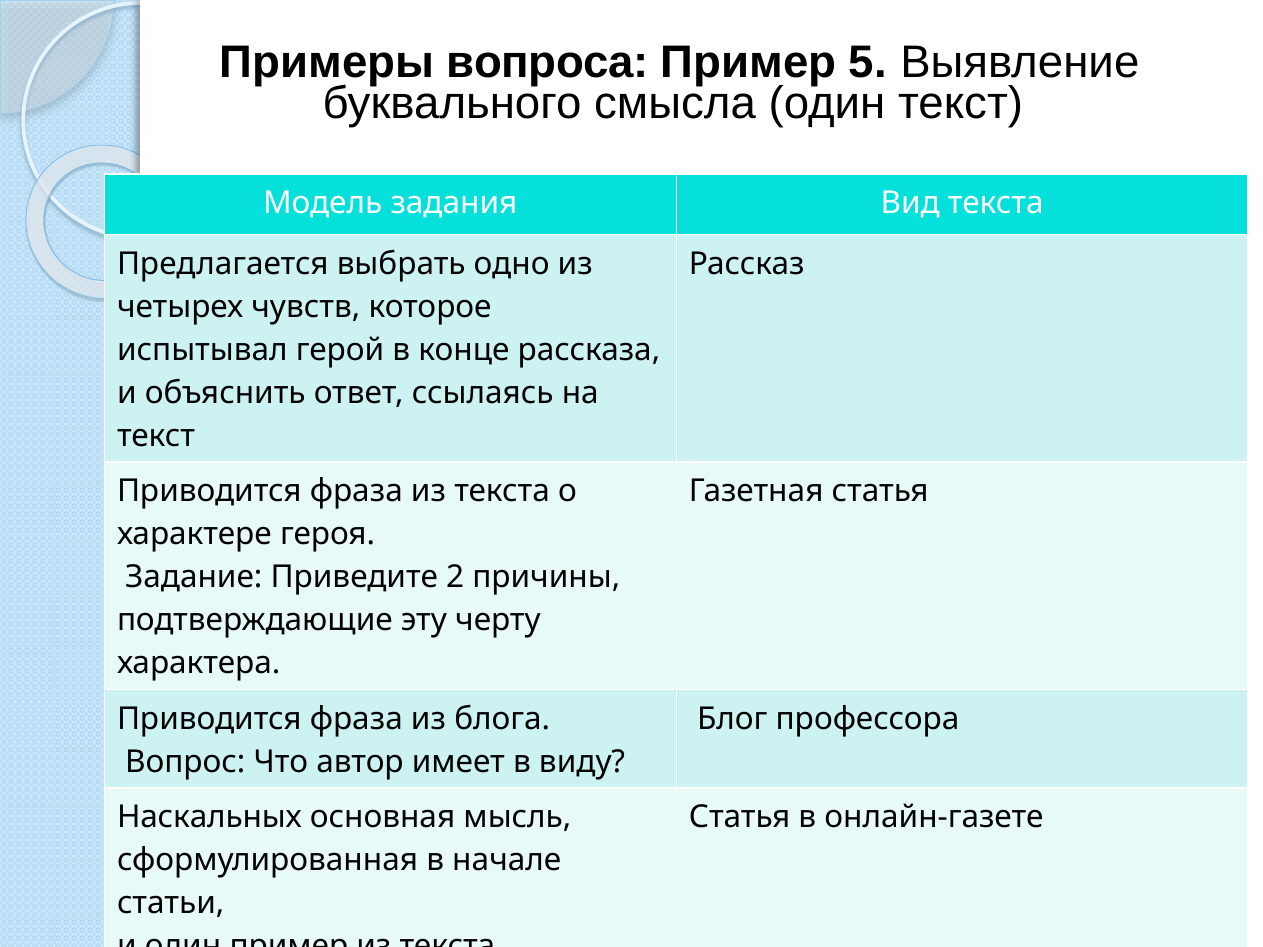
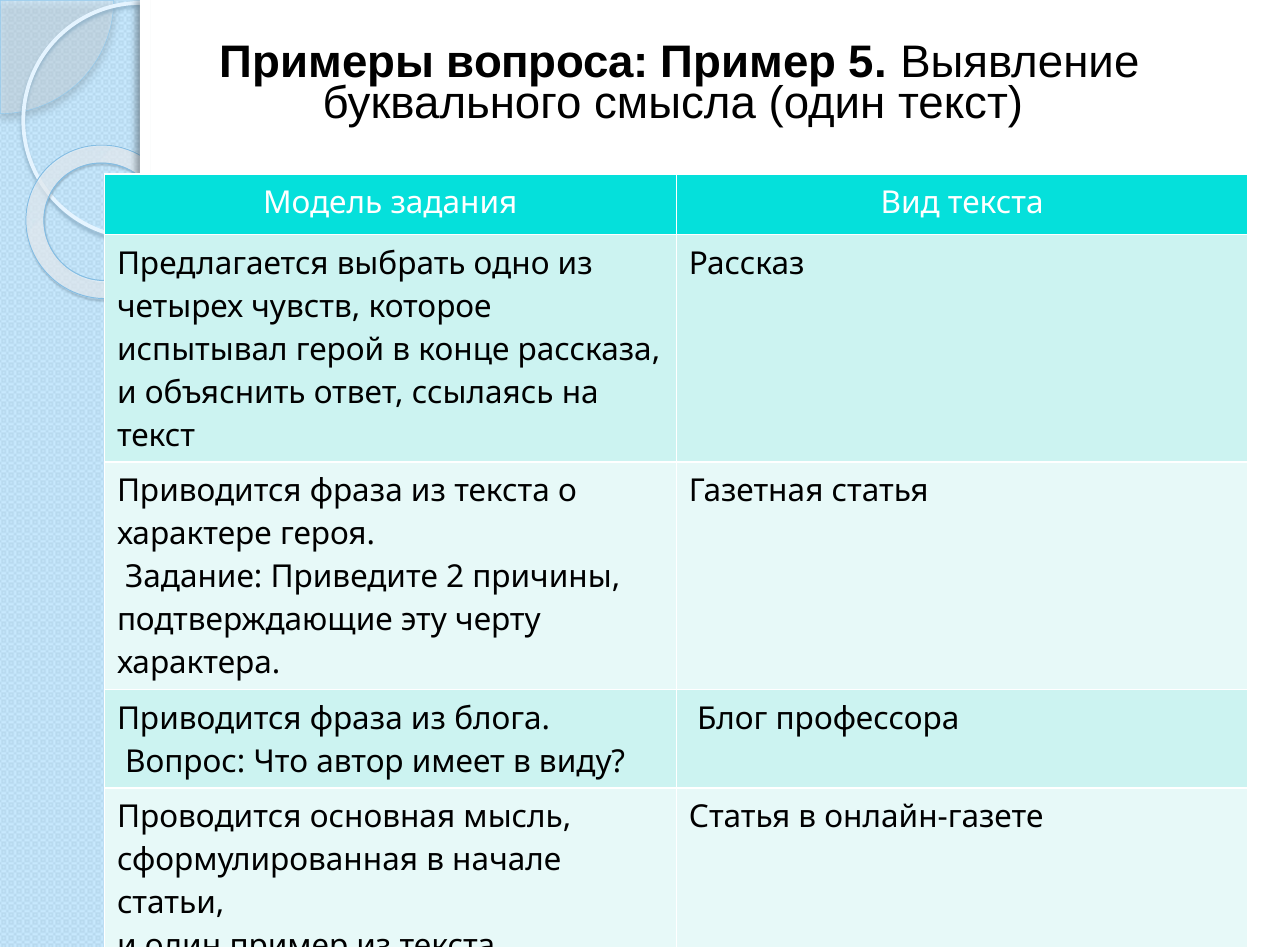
Наскальных: Наскальных -> Проводится (209, 818)
